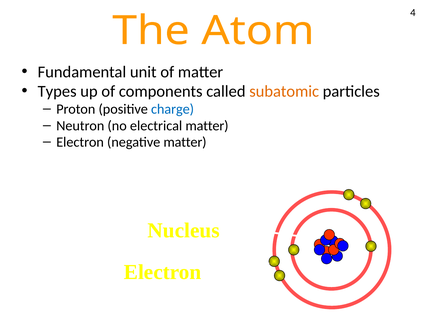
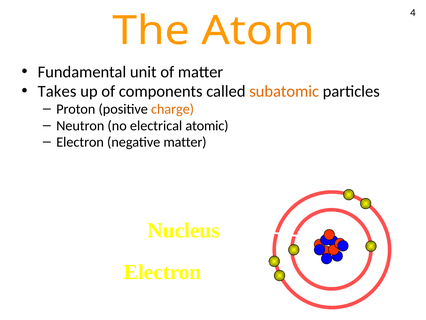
Types: Types -> Takes (57, 91)
charge colour: blue -> orange (173, 109)
electrical matter: matter -> atomic (207, 125)
